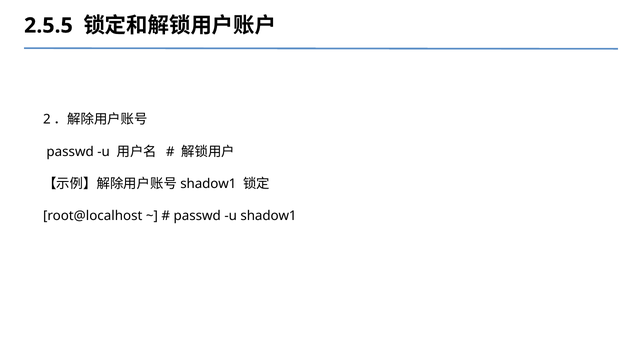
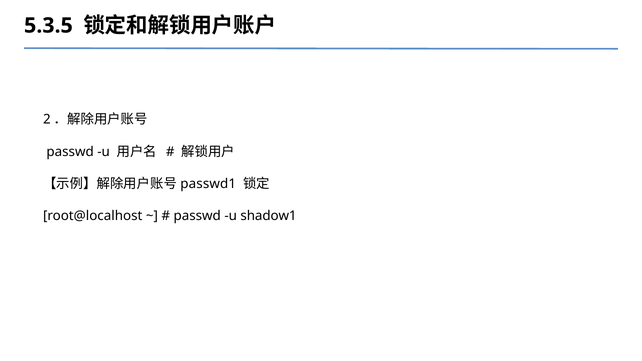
2.5.5: 2.5.5 -> 5.3.5 (48, 26)
shadow1: shadow1 -> passwd1 (208, 184)
